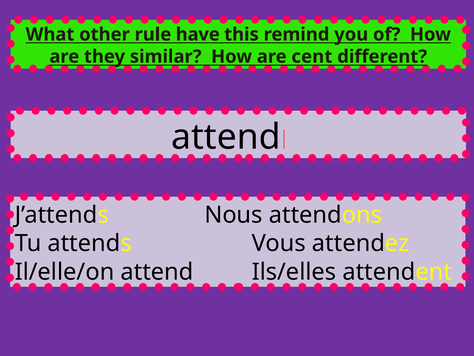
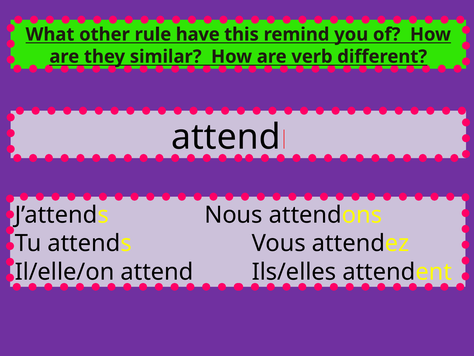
cent: cent -> verb (312, 57)
